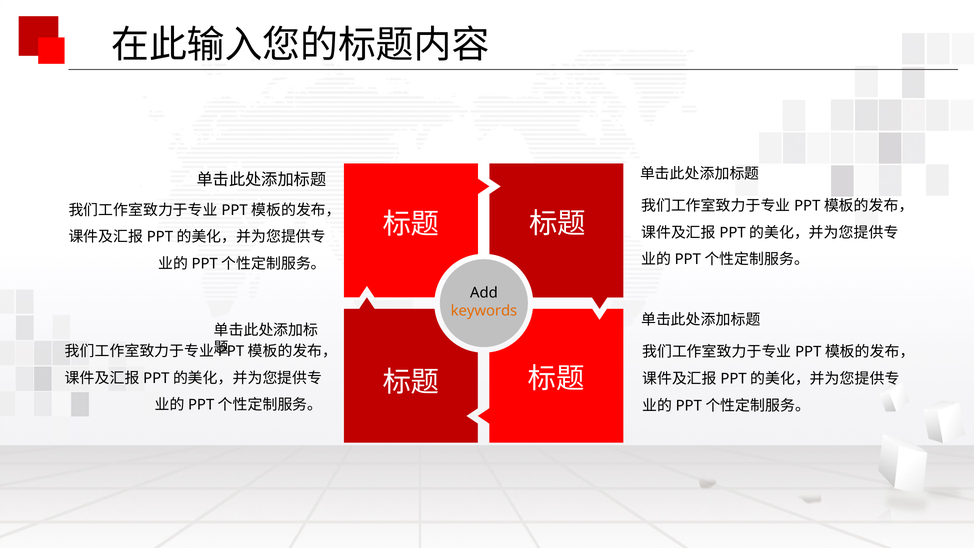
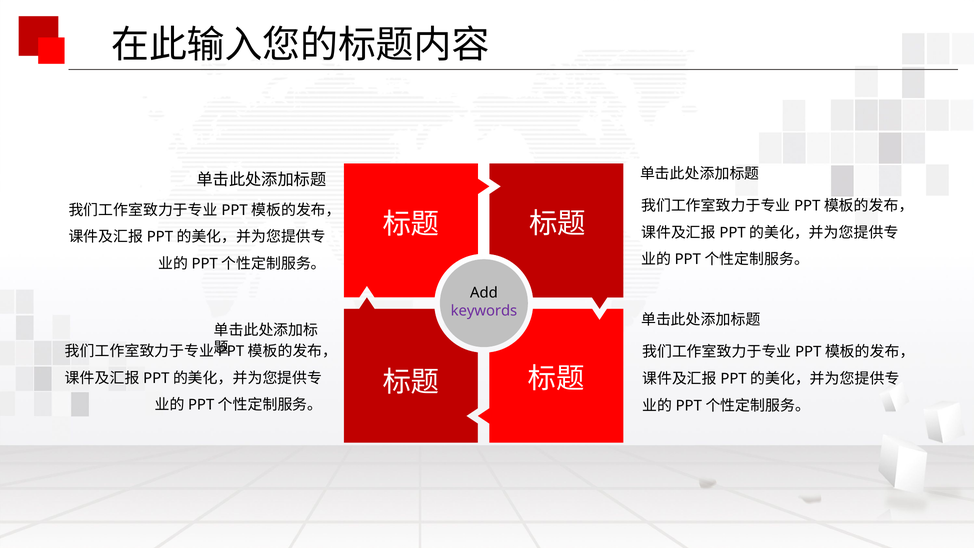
keywords colour: orange -> purple (484, 311)
